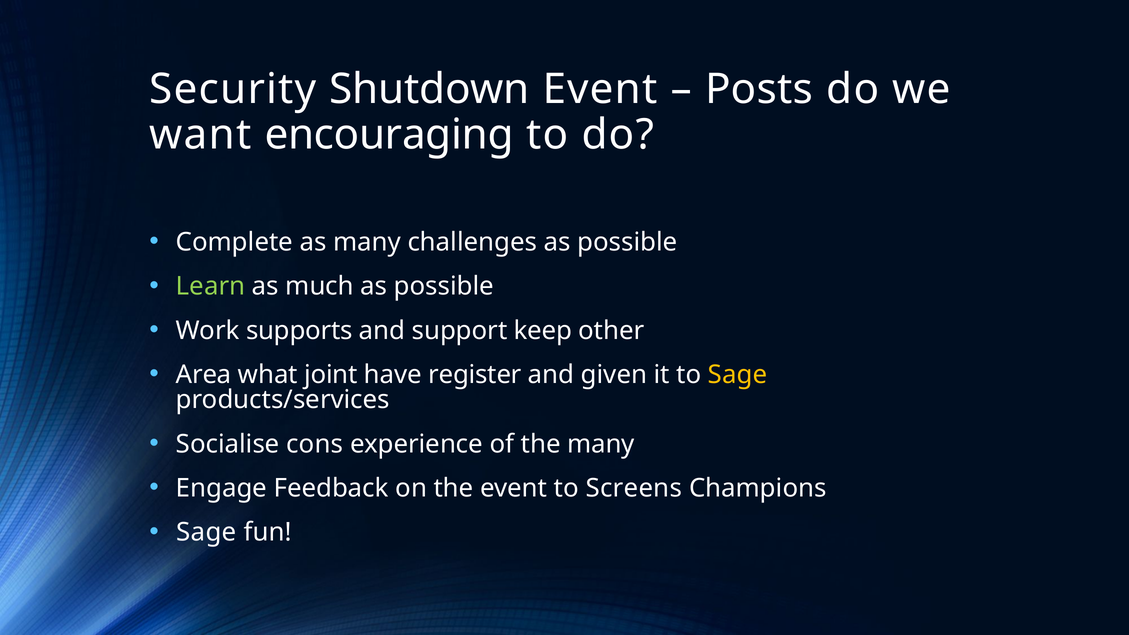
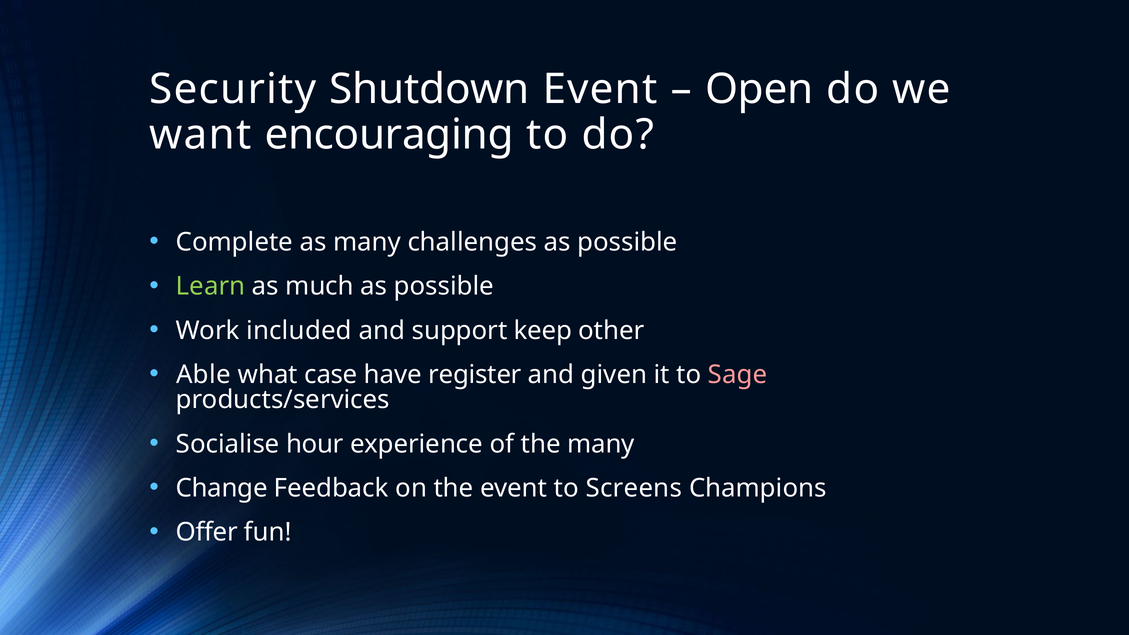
Posts: Posts -> Open (759, 89)
supports: supports -> included (299, 331)
Area: Area -> Able (203, 375)
joint: joint -> case (331, 375)
Sage colour: yellow -> pink (738, 375)
cons: cons -> hour (315, 444)
Engage: Engage -> Change (222, 488)
Sage: Sage -> Offer (207, 533)
